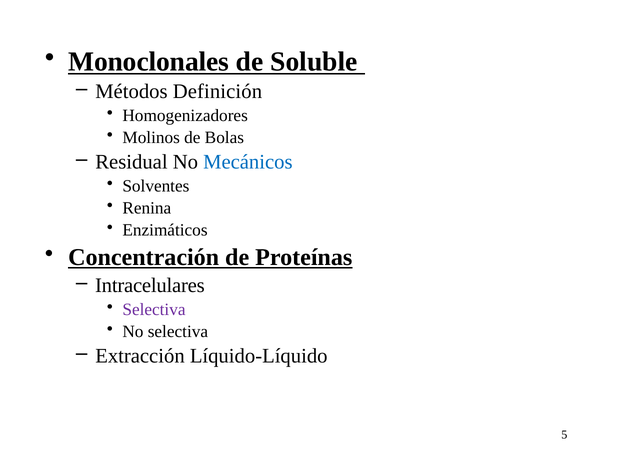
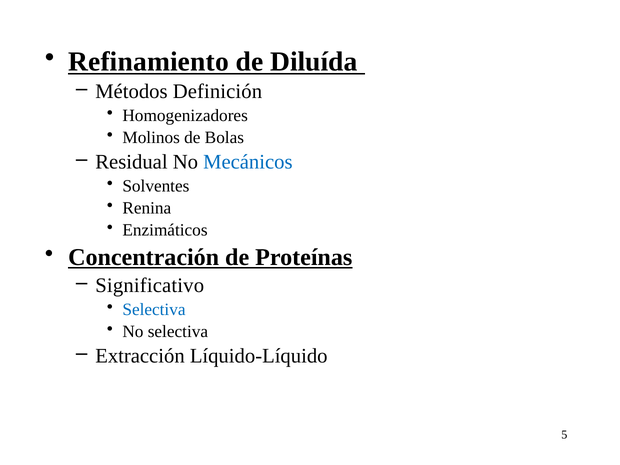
Monoclonales: Monoclonales -> Refinamiento (149, 61)
Soluble: Soluble -> Diluída (314, 61)
Intracelulares: Intracelulares -> Significativo (150, 286)
Selectiva colour: purple -> blue (154, 310)
